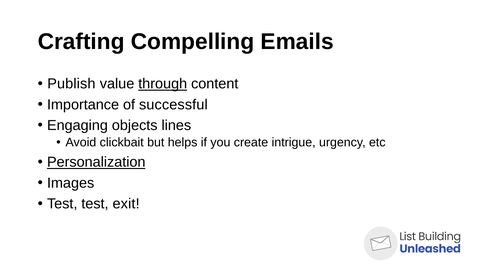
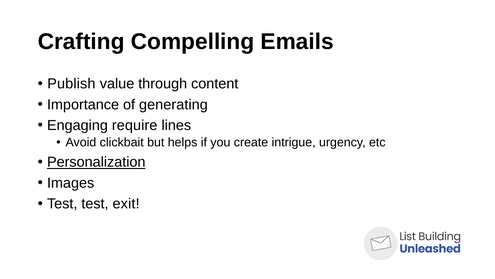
through underline: present -> none (163, 84)
successful: successful -> generating (173, 104)
objects: objects -> require (135, 125)
